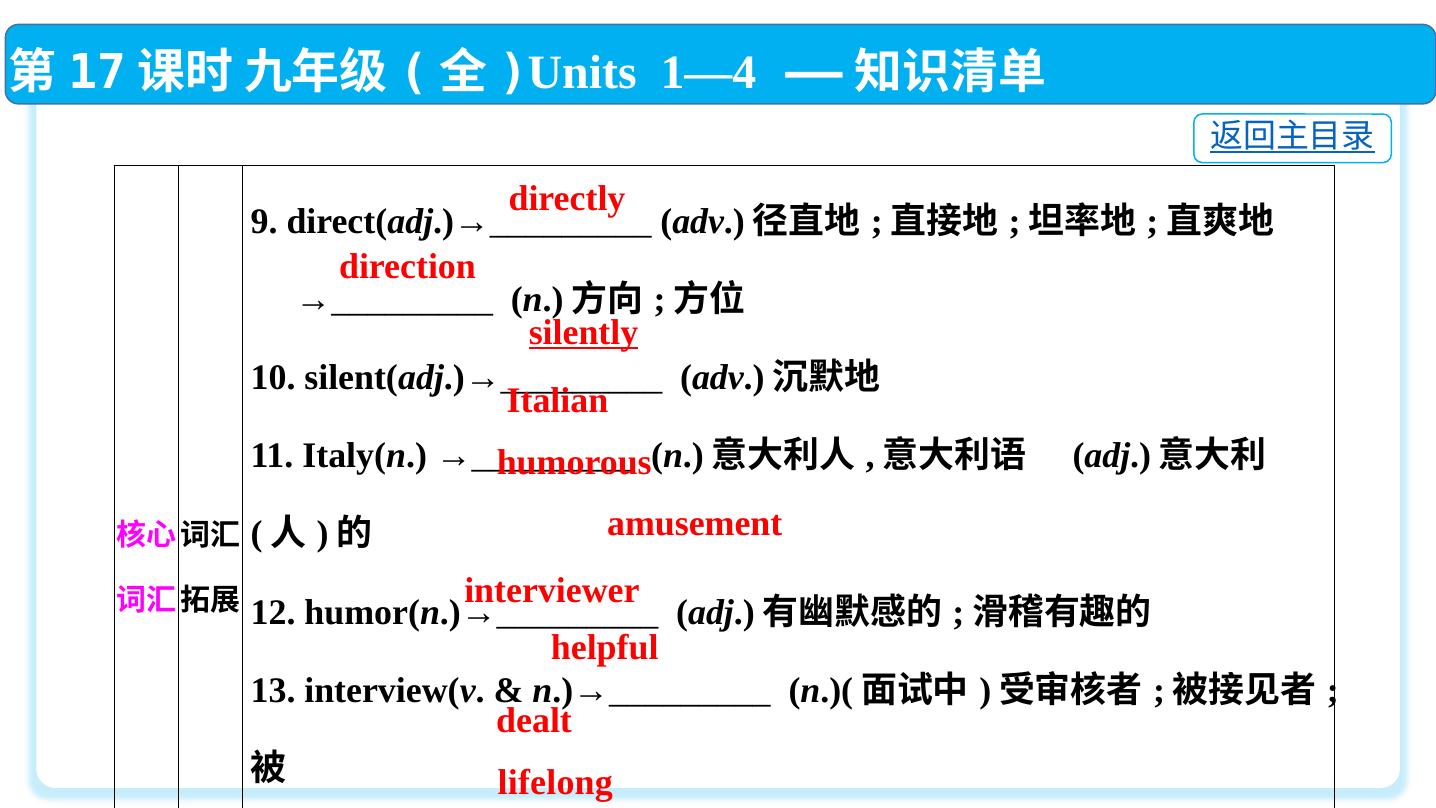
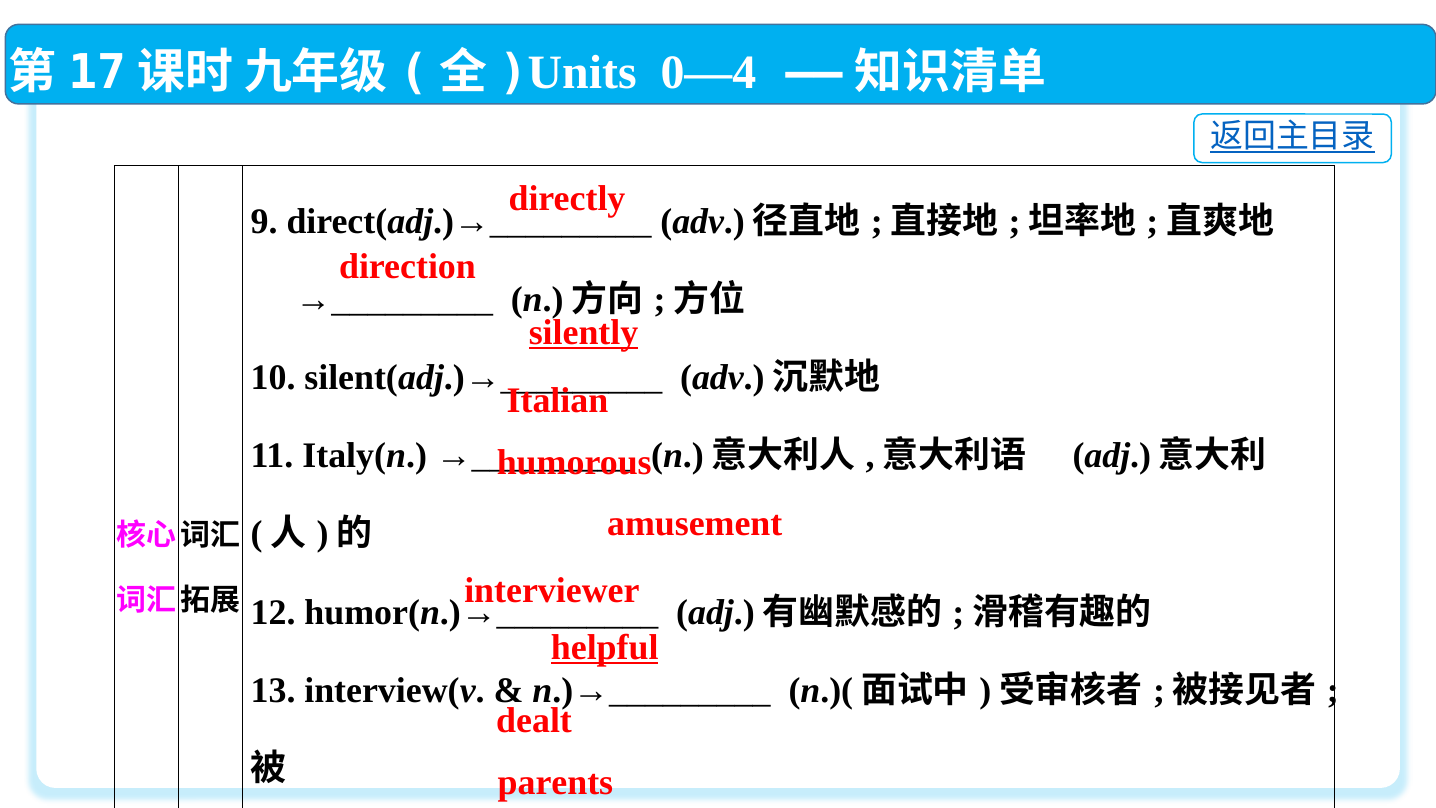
1—4: 1—4 -> 0—4 (708, 73)
helpful underline: none -> present (605, 647)
lifelong: lifelong -> parents (555, 783)
